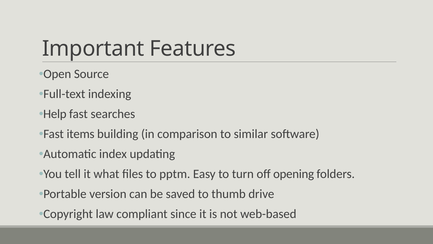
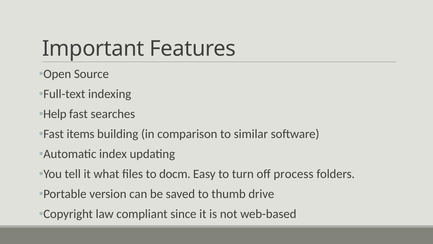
pptm: pptm -> docm (175, 174)
opening: opening -> process (294, 174)
